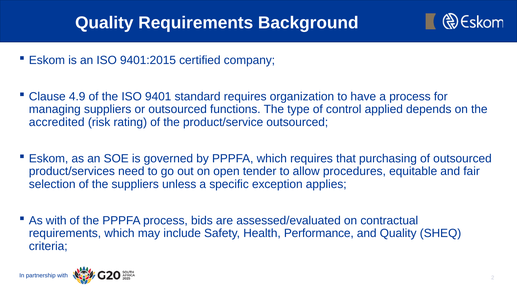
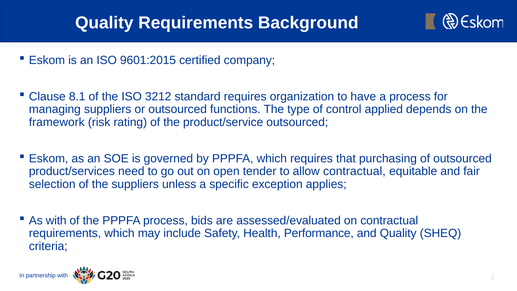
9401:2015: 9401:2015 -> 9601:2015 (148, 60)
4.9: 4.9 -> 8.1 (77, 96)
9401: 9401 -> 3212 (158, 96)
accredited: accredited -> framework (57, 122)
allow procedures: procedures -> contractual (354, 171)
